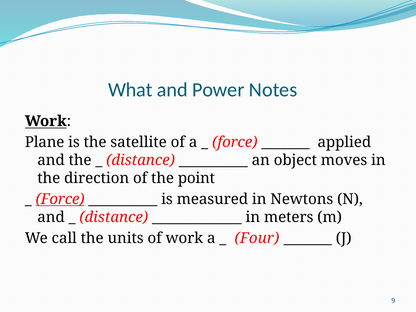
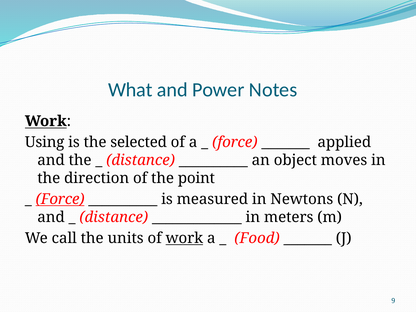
Plane: Plane -> Using (45, 142)
satellite: satellite -> selected (139, 142)
work underline: none -> present (184, 238)
Four: Four -> Food (257, 238)
